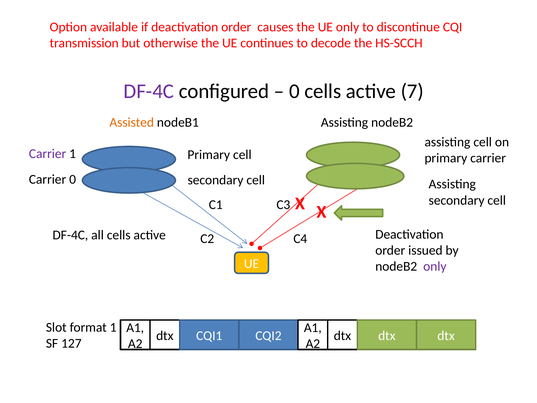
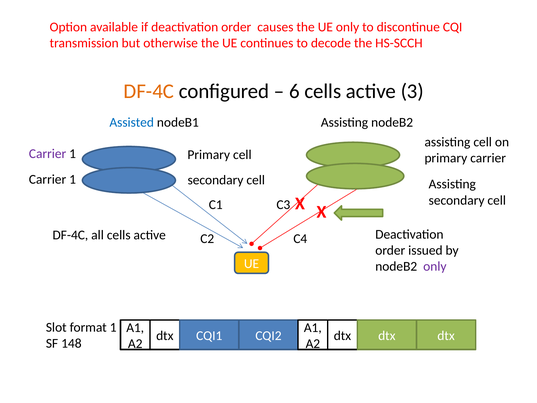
DF-4C colour: purple -> orange (149, 91)
0: 0 -> 6 (294, 91)
7: 7 -> 3 (412, 91)
Assisted colour: orange -> blue (132, 122)
0: 0 -> 1 (73, 179)
127: 127 -> 148 (71, 343)
